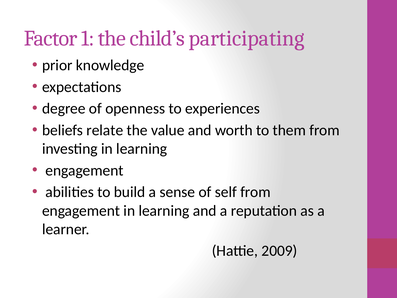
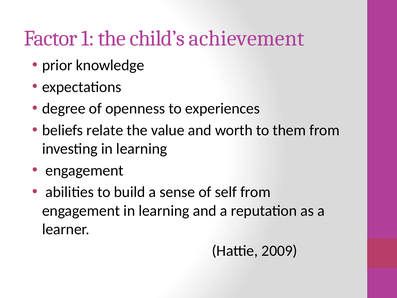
participating: participating -> achievement (246, 38)
